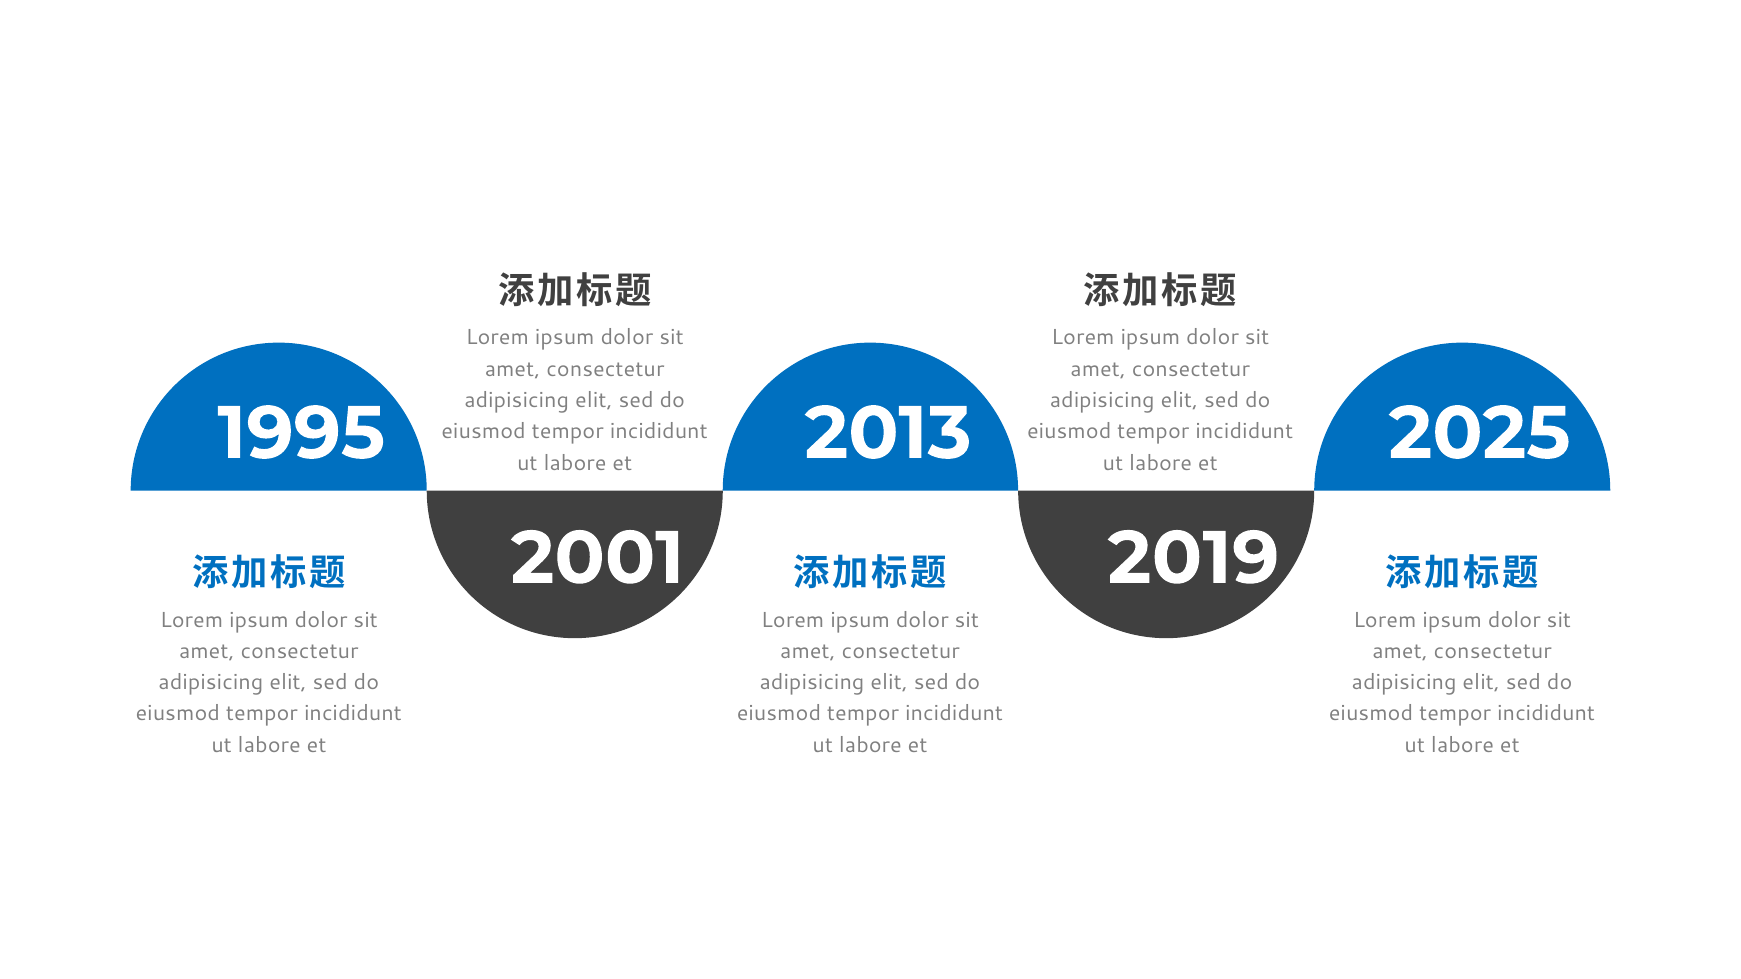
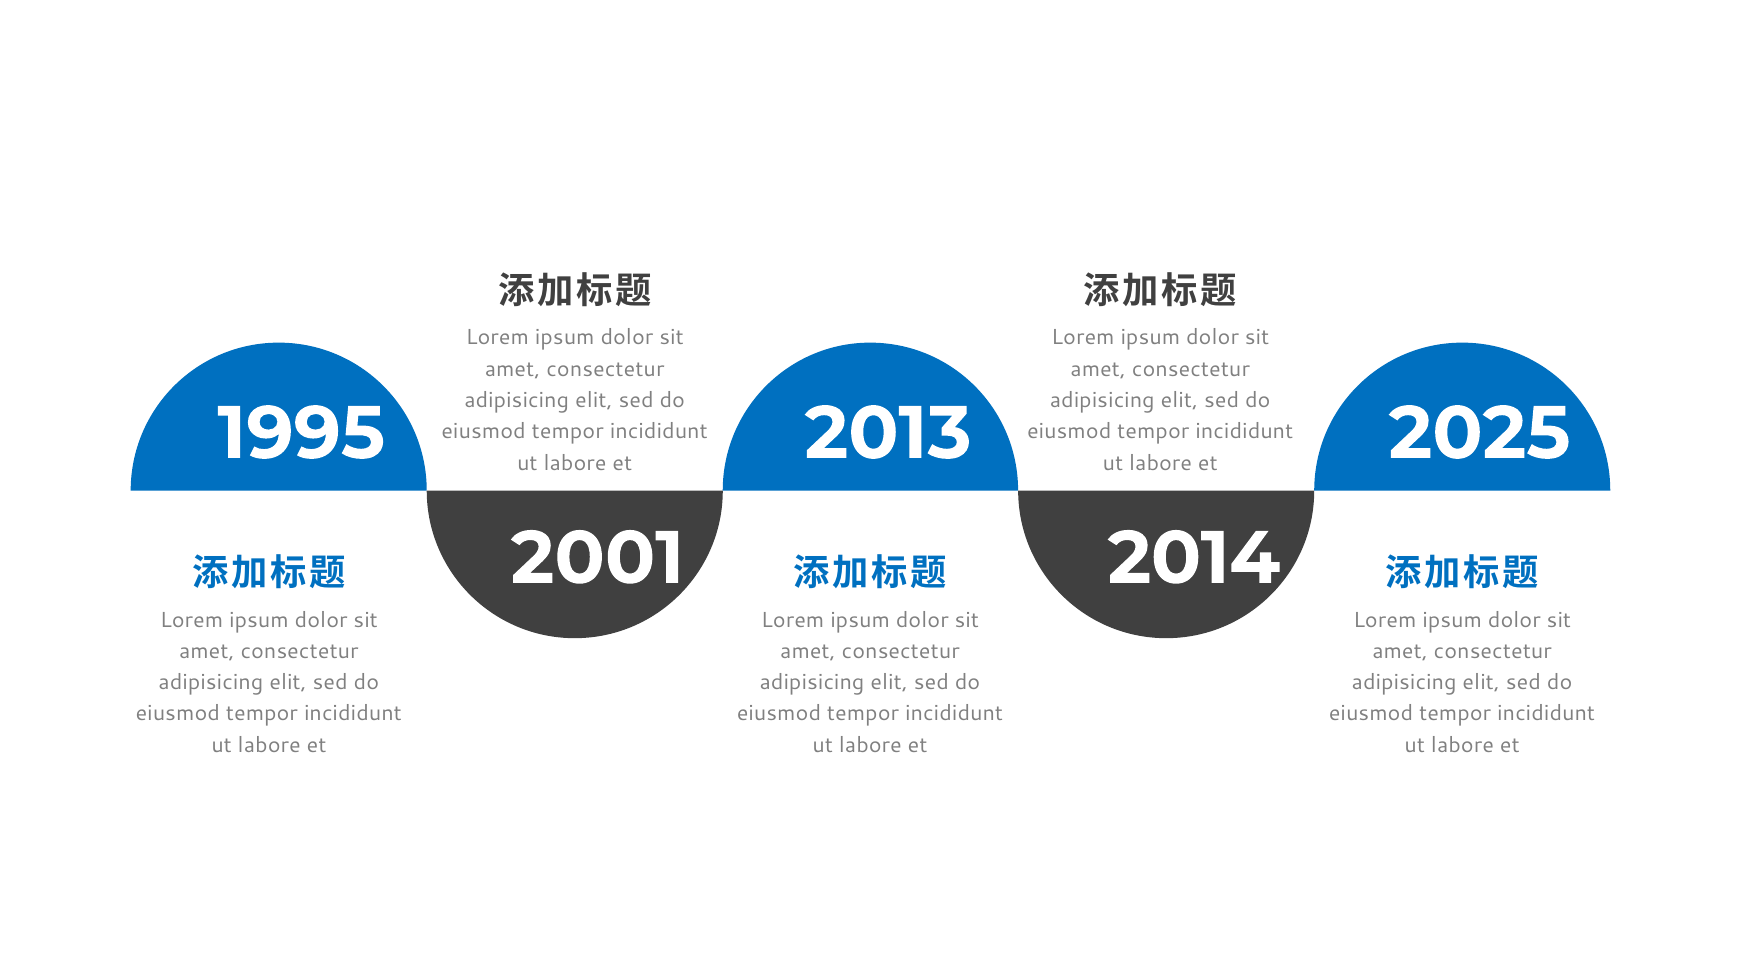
2019: 2019 -> 2014 (1194, 558)
